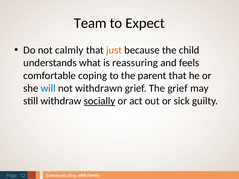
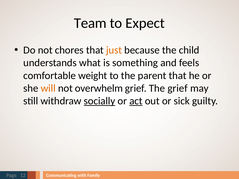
calmly: calmly -> chores (69, 50)
reassuring: reassuring -> something (135, 63)
coping: coping -> weight (93, 76)
will colour: blue -> orange (48, 88)
withdrawn: withdrawn -> overwhelm (99, 88)
act underline: none -> present (136, 101)
